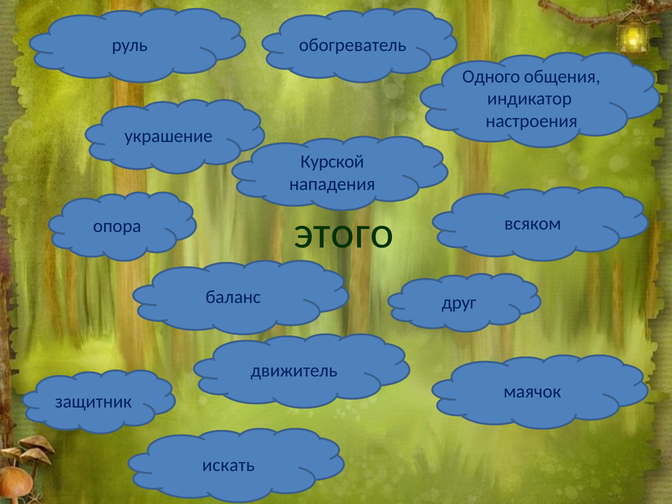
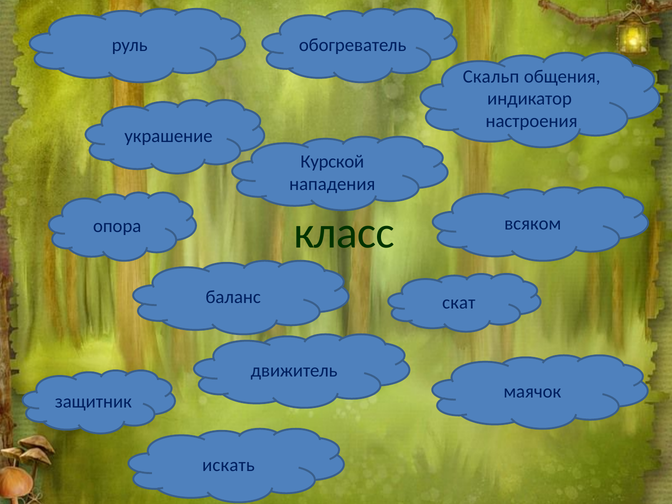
Одного: Одного -> Скальп (491, 76)
этого: этого -> класс (344, 233)
друг: друг -> скат (459, 303)
